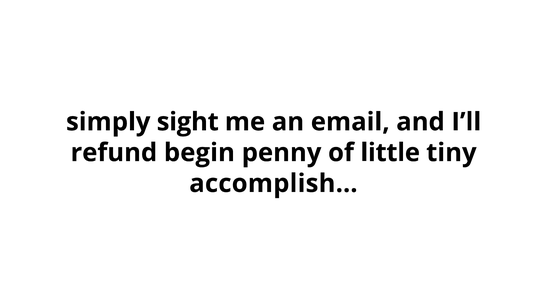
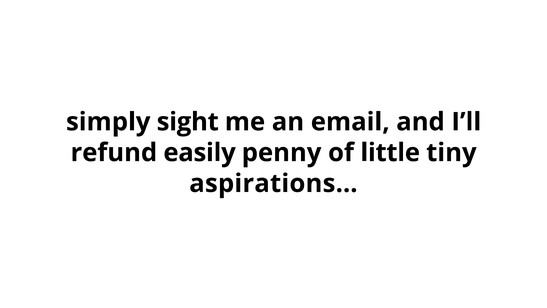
begin: begin -> easily (200, 153)
accomplish…: accomplish… -> aspirations… (273, 183)
